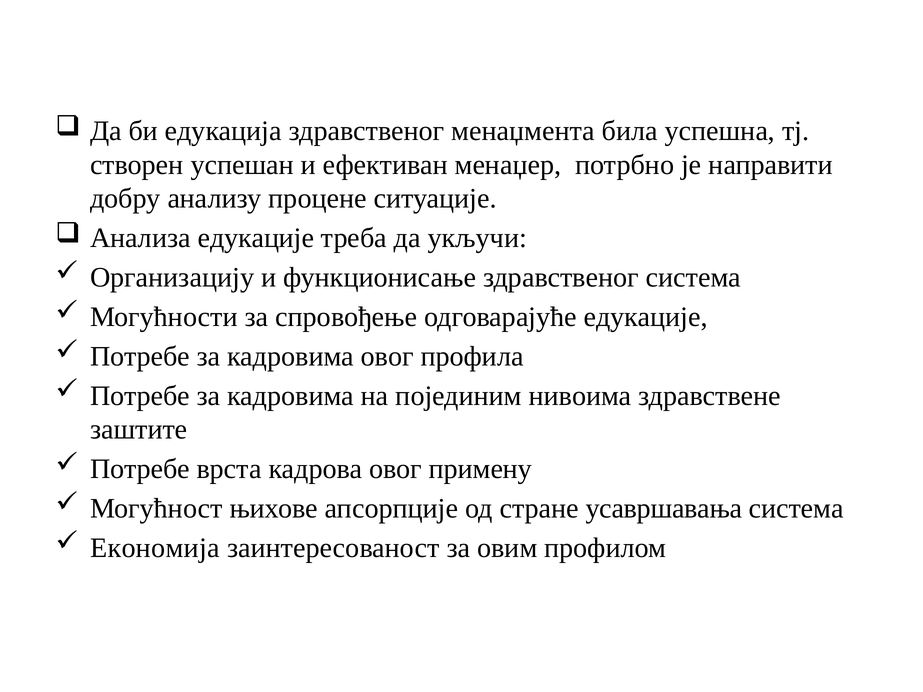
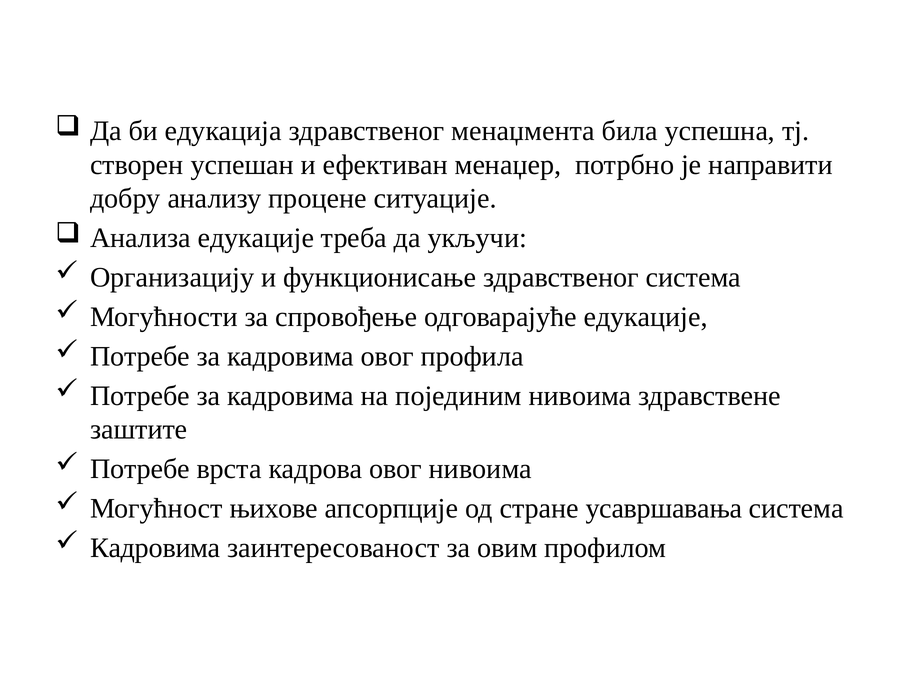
овог примену: примену -> нивоима (480, 469)
Економија: Економија -> Кадровима (155, 548)
